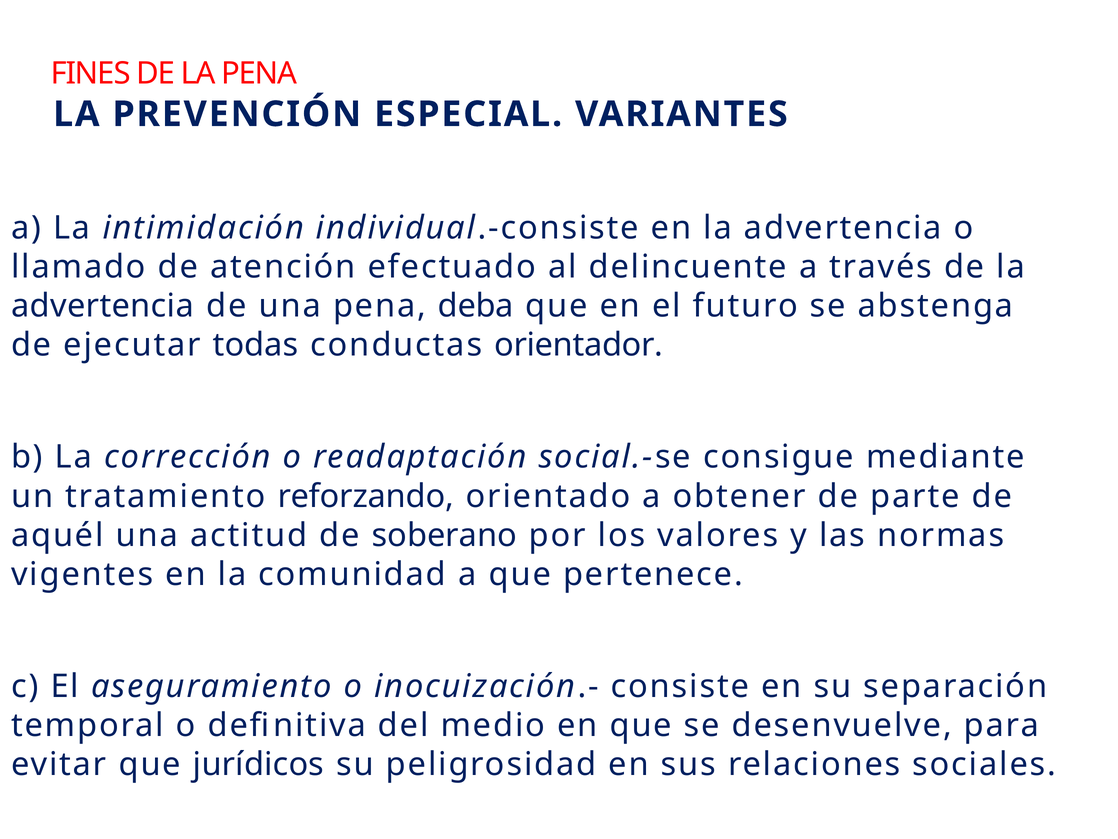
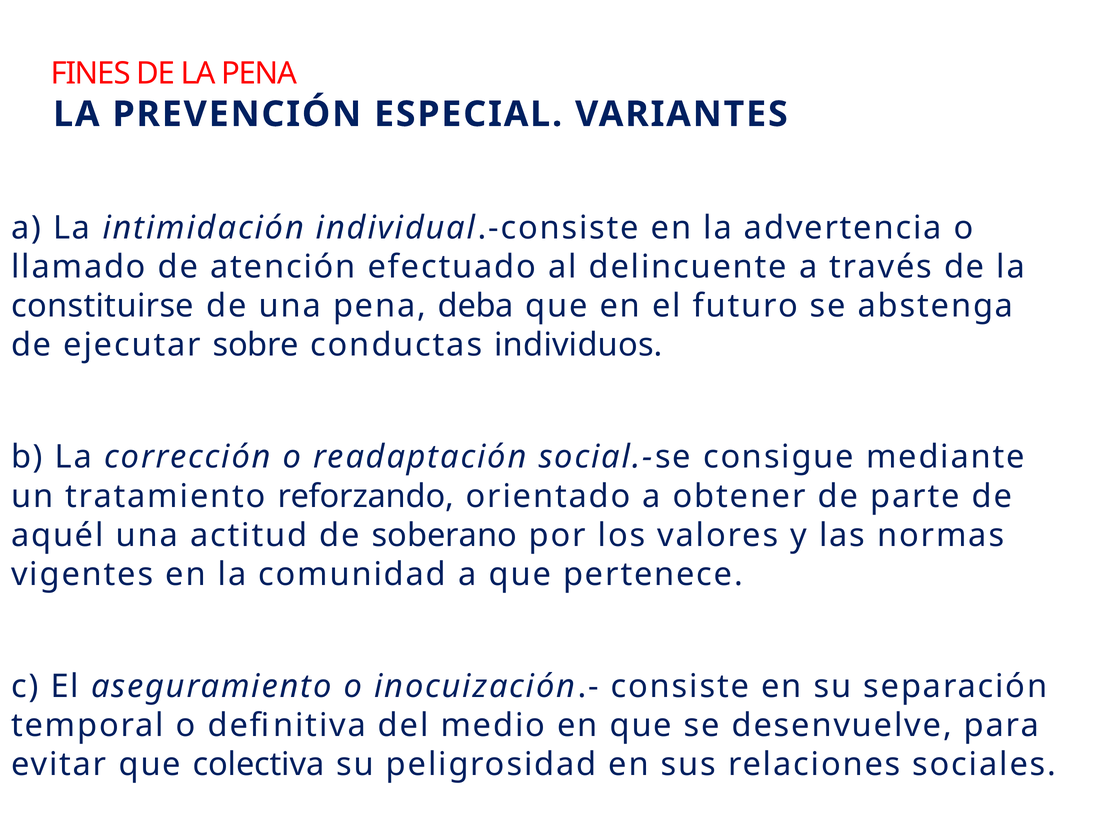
advertencia: advertencia -> constituirse (103, 306)
todas: todas -> sobre (256, 345)
orientador: orientador -> individuos (578, 345)
jurídicos: jurídicos -> colectiva (259, 764)
